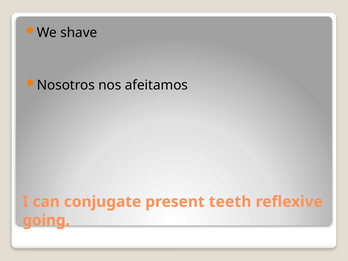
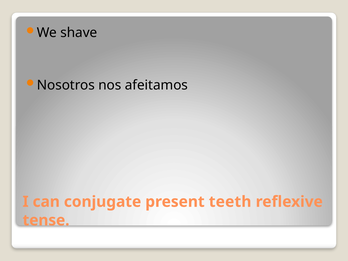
going: going -> tense (46, 220)
